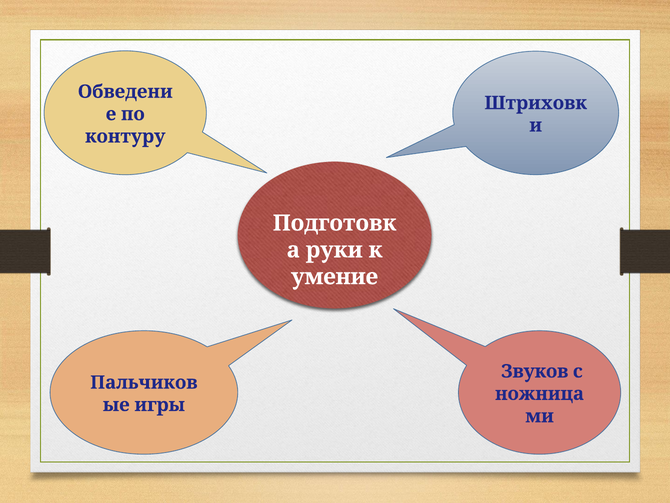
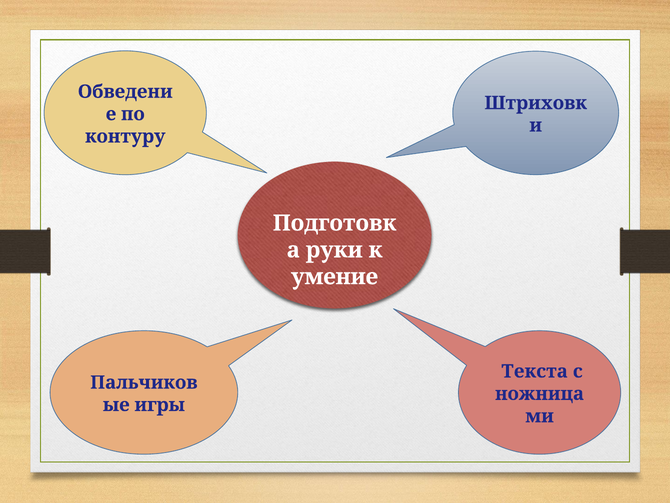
Звуков: Звуков -> Текста (535, 371)
